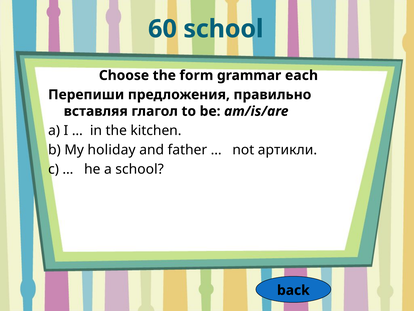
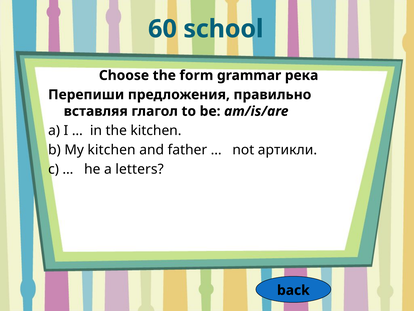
each: each -> река (302, 75)
My holiday: holiday -> kitchen (112, 150)
a school: school -> letters (140, 169)
